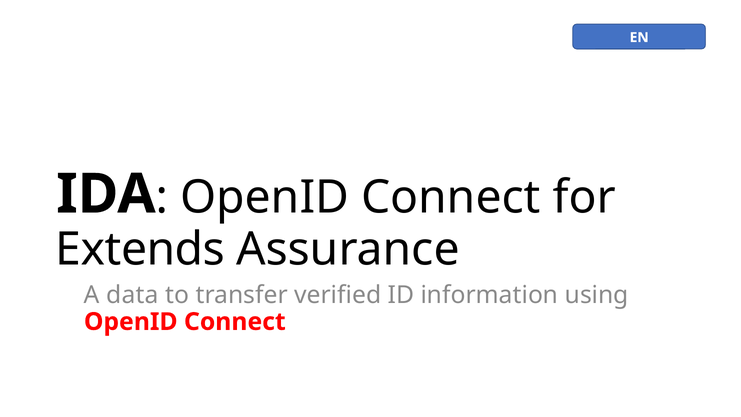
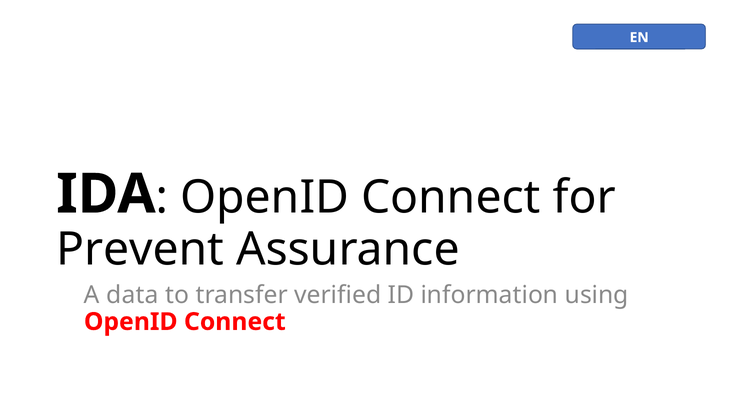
Extends: Extends -> Prevent (140, 249)
